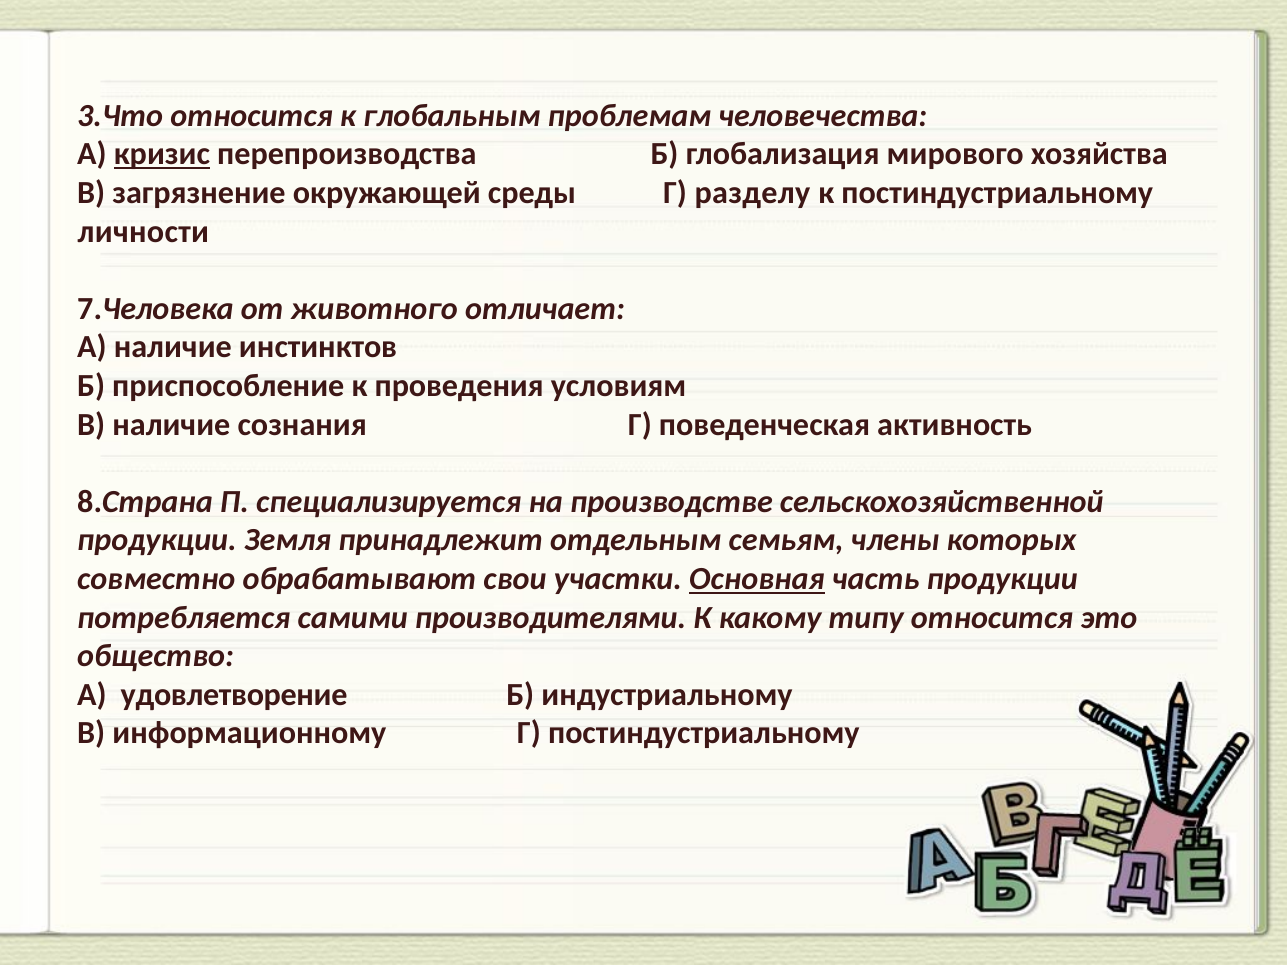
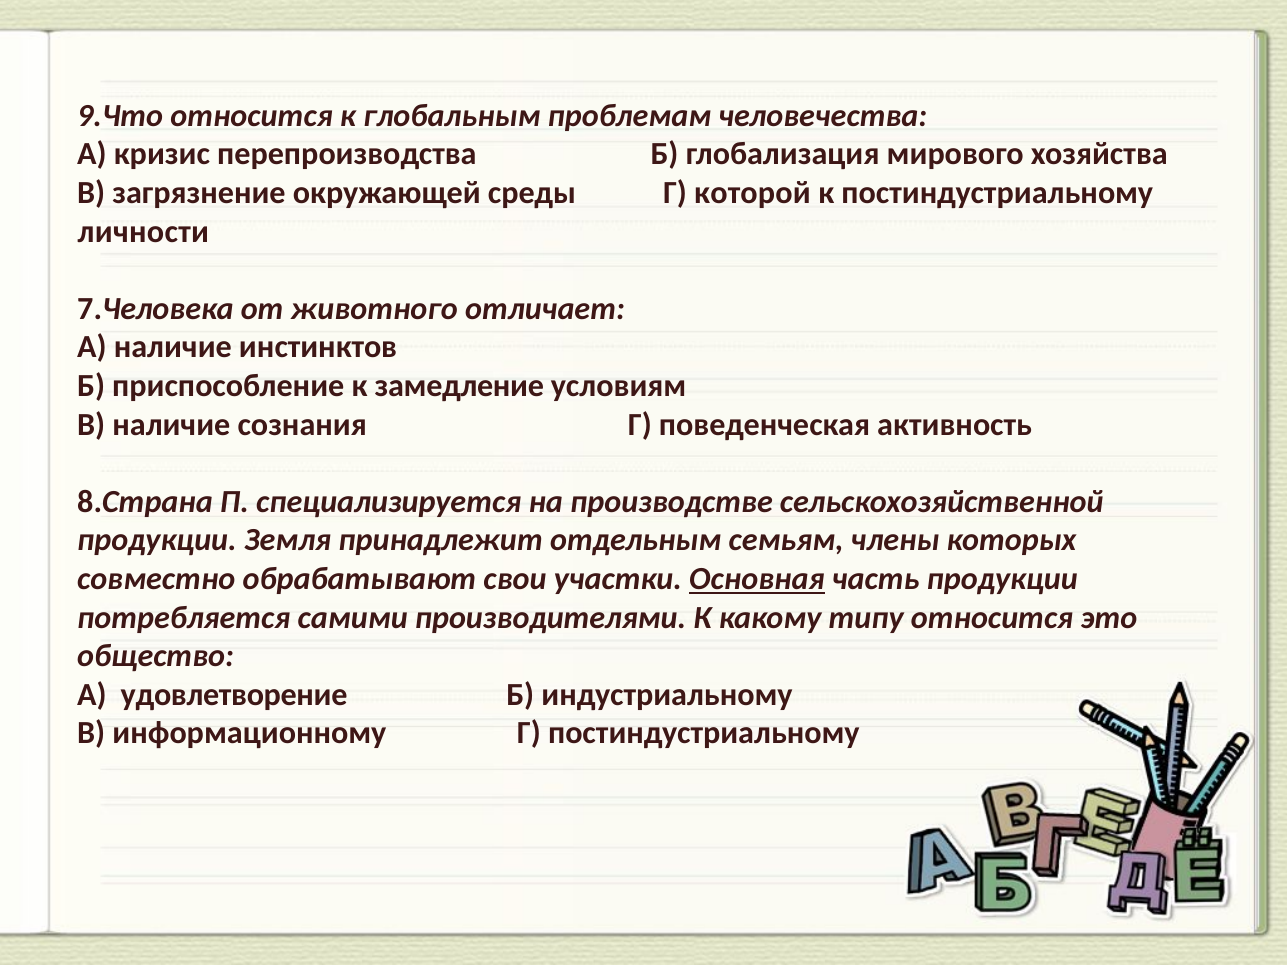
3.Что: 3.Что -> 9.Что (120, 116)
кризис underline: present -> none (162, 154)
разделу: разделу -> которой (752, 193)
проведения: проведения -> замедление (459, 386)
